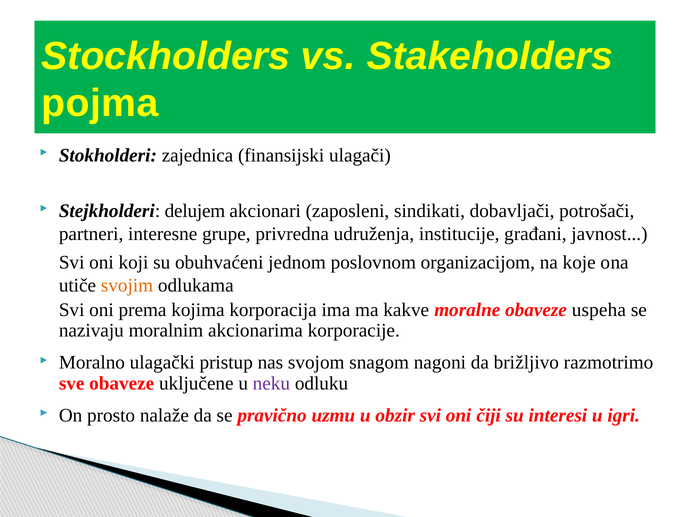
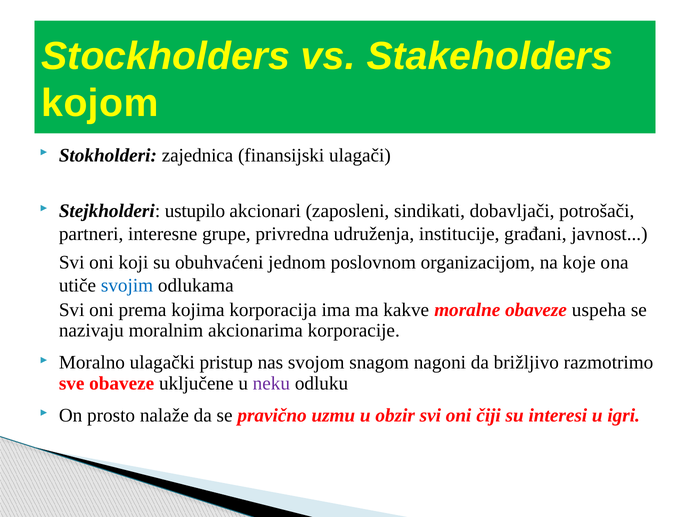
pojma: pojma -> kojom (100, 103)
delujem: delujem -> ustupilo (195, 211)
svojim colour: orange -> blue (127, 286)
